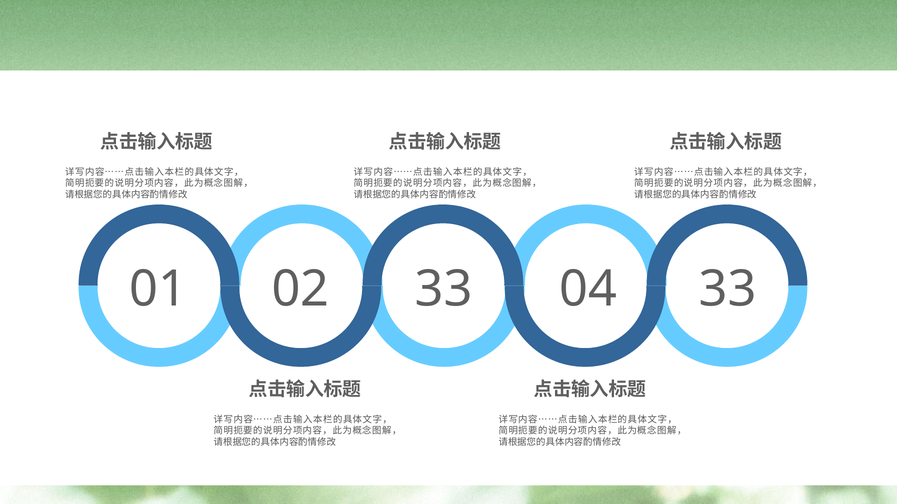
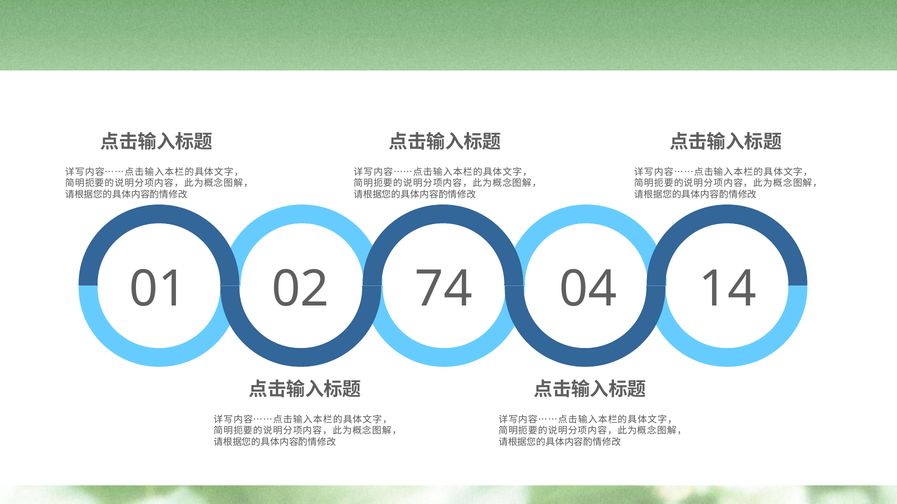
02 33: 33 -> 74 (444, 290)
04 33: 33 -> 14 (728, 290)
